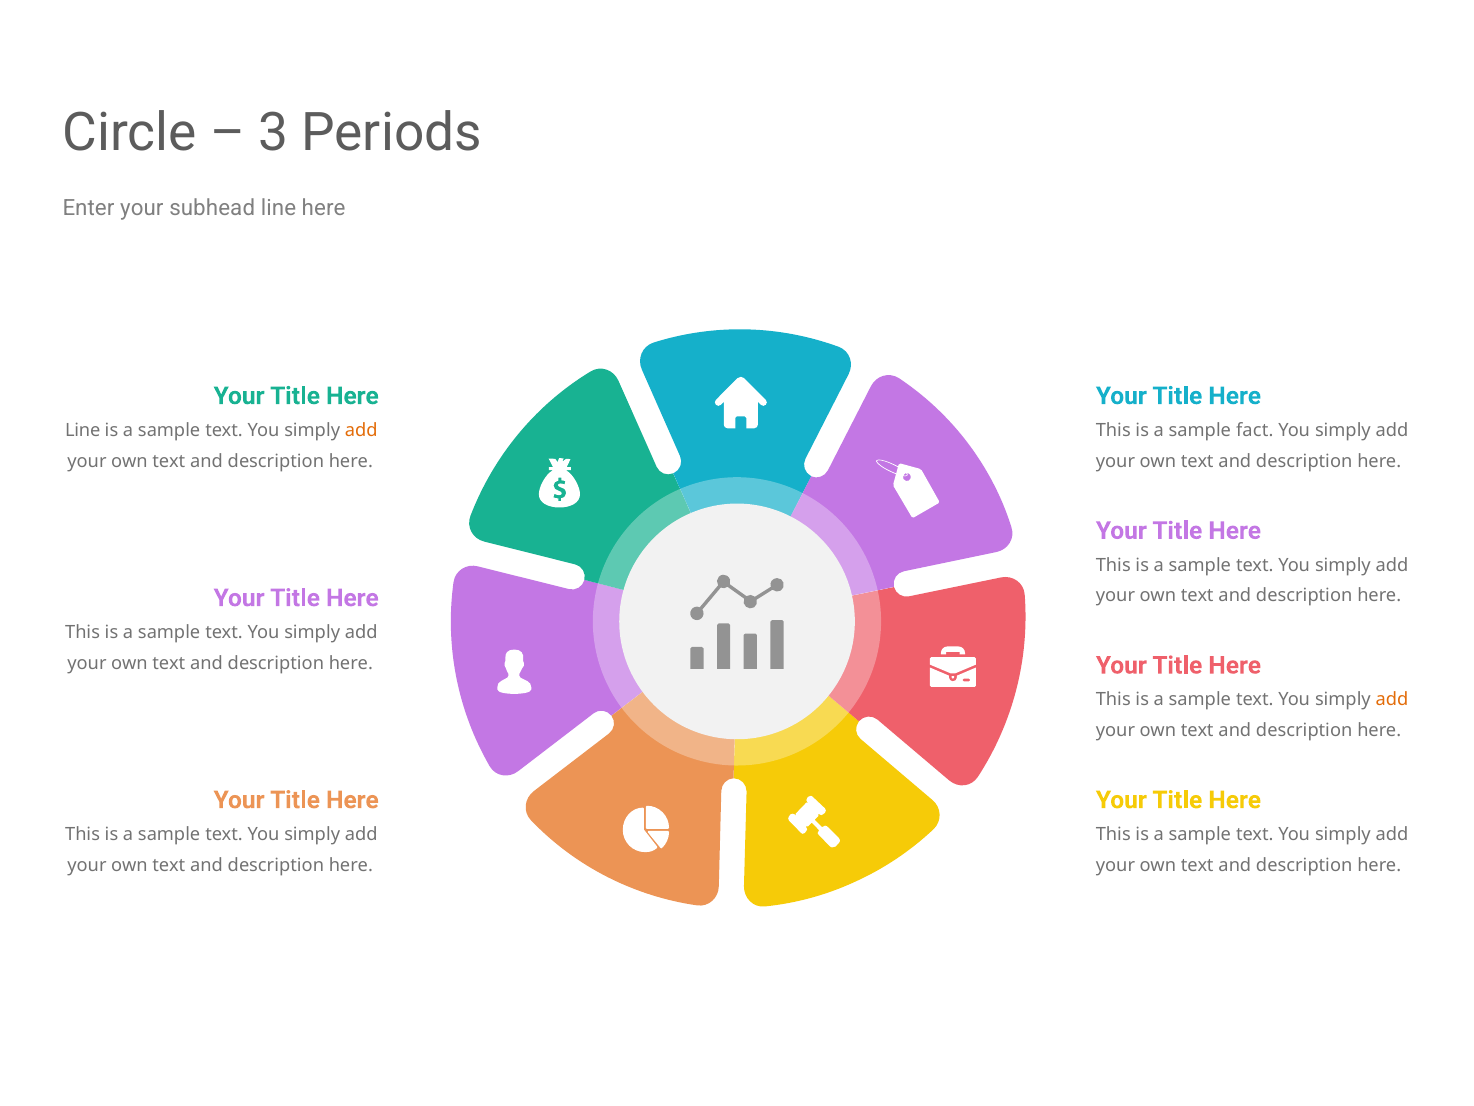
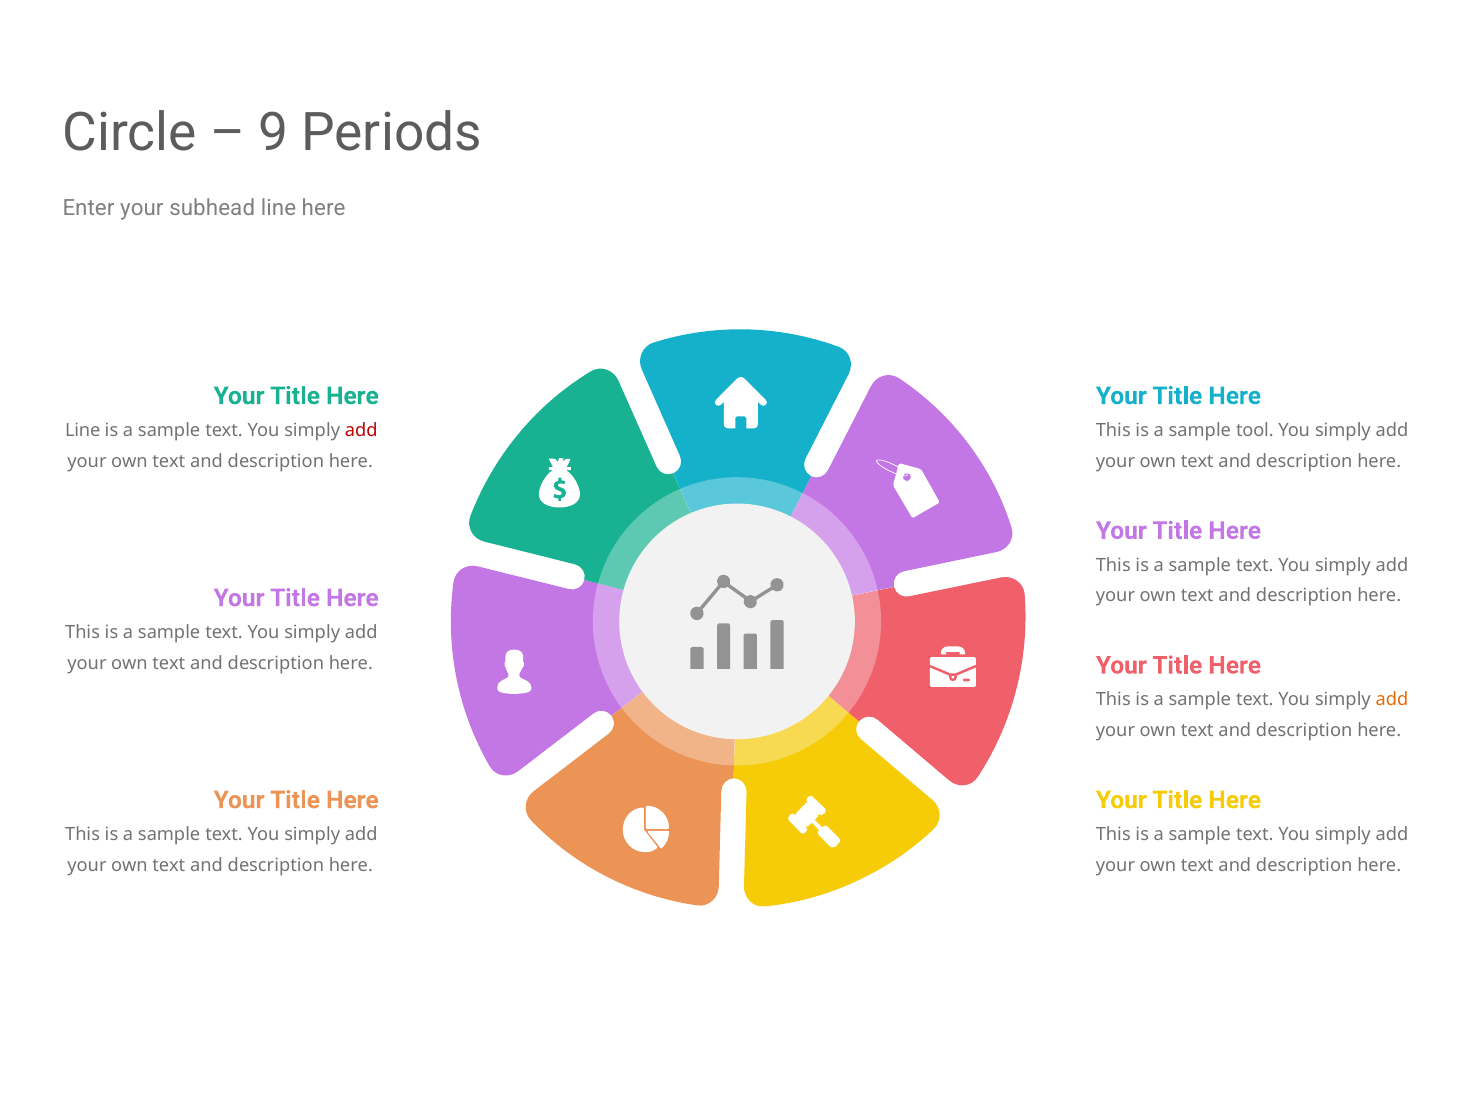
3: 3 -> 9 (273, 132)
add colour: orange -> red (361, 430)
fact: fact -> tool (1255, 430)
